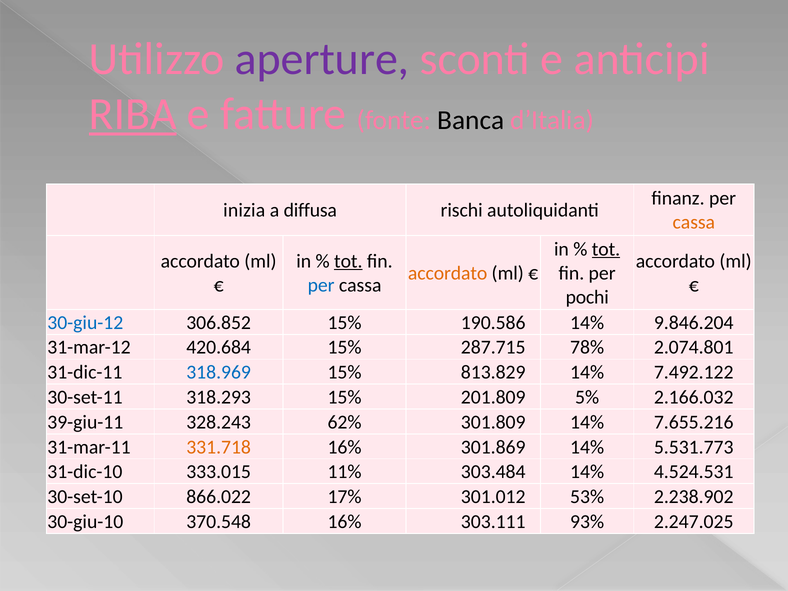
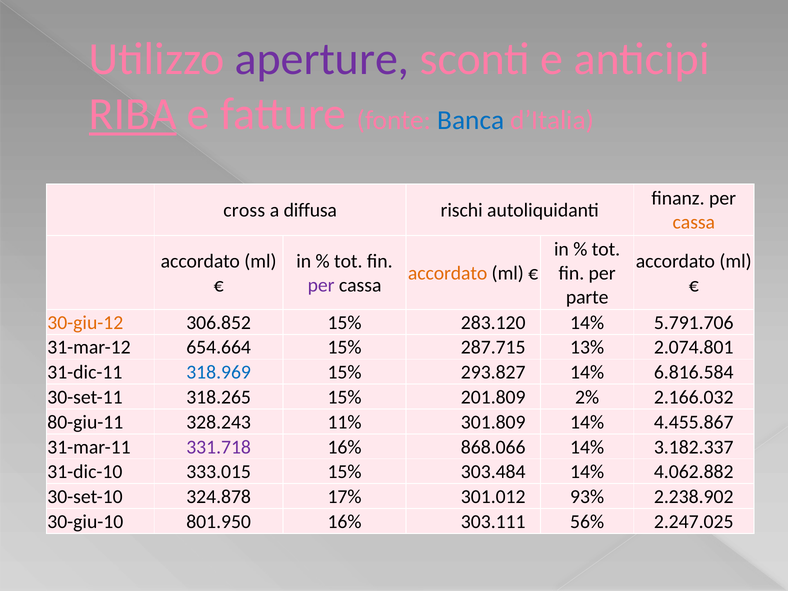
Banca colour: black -> blue (471, 120)
inizia: inizia -> cross (244, 210)
tot underline: present -> none (606, 249)
tot underline: present -> none (348, 261)
per colour: blue -> purple (321, 285)
pochi: pochi -> parte (587, 297)
30-giu-12 colour: blue -> orange (85, 323)
190.586: 190.586 -> 283.120 (493, 323)
9.846.204: 9.846.204 -> 5.791.706 (694, 323)
420.684: 420.684 -> 654.664 (219, 347)
78%: 78% -> 13% (587, 347)
813.829: 813.829 -> 293.827 (493, 372)
7.492.122: 7.492.122 -> 6.816.584 (694, 372)
318.293: 318.293 -> 318.265 (219, 397)
5%: 5% -> 2% (587, 397)
39-giu-11: 39-giu-11 -> 80-giu-11 (85, 422)
62%: 62% -> 11% (345, 422)
7.655.216: 7.655.216 -> 4.455.867 (694, 422)
331.718 colour: orange -> purple (219, 447)
301.869: 301.869 -> 868.066 (493, 447)
5.531.773: 5.531.773 -> 3.182.337 (694, 447)
333.015 11%: 11% -> 15% (345, 472)
4.524.531: 4.524.531 -> 4.062.882 (694, 472)
866.022: 866.022 -> 324.878 (219, 497)
53%: 53% -> 93% (587, 497)
370.548: 370.548 -> 801.950 (219, 522)
93%: 93% -> 56% (587, 522)
